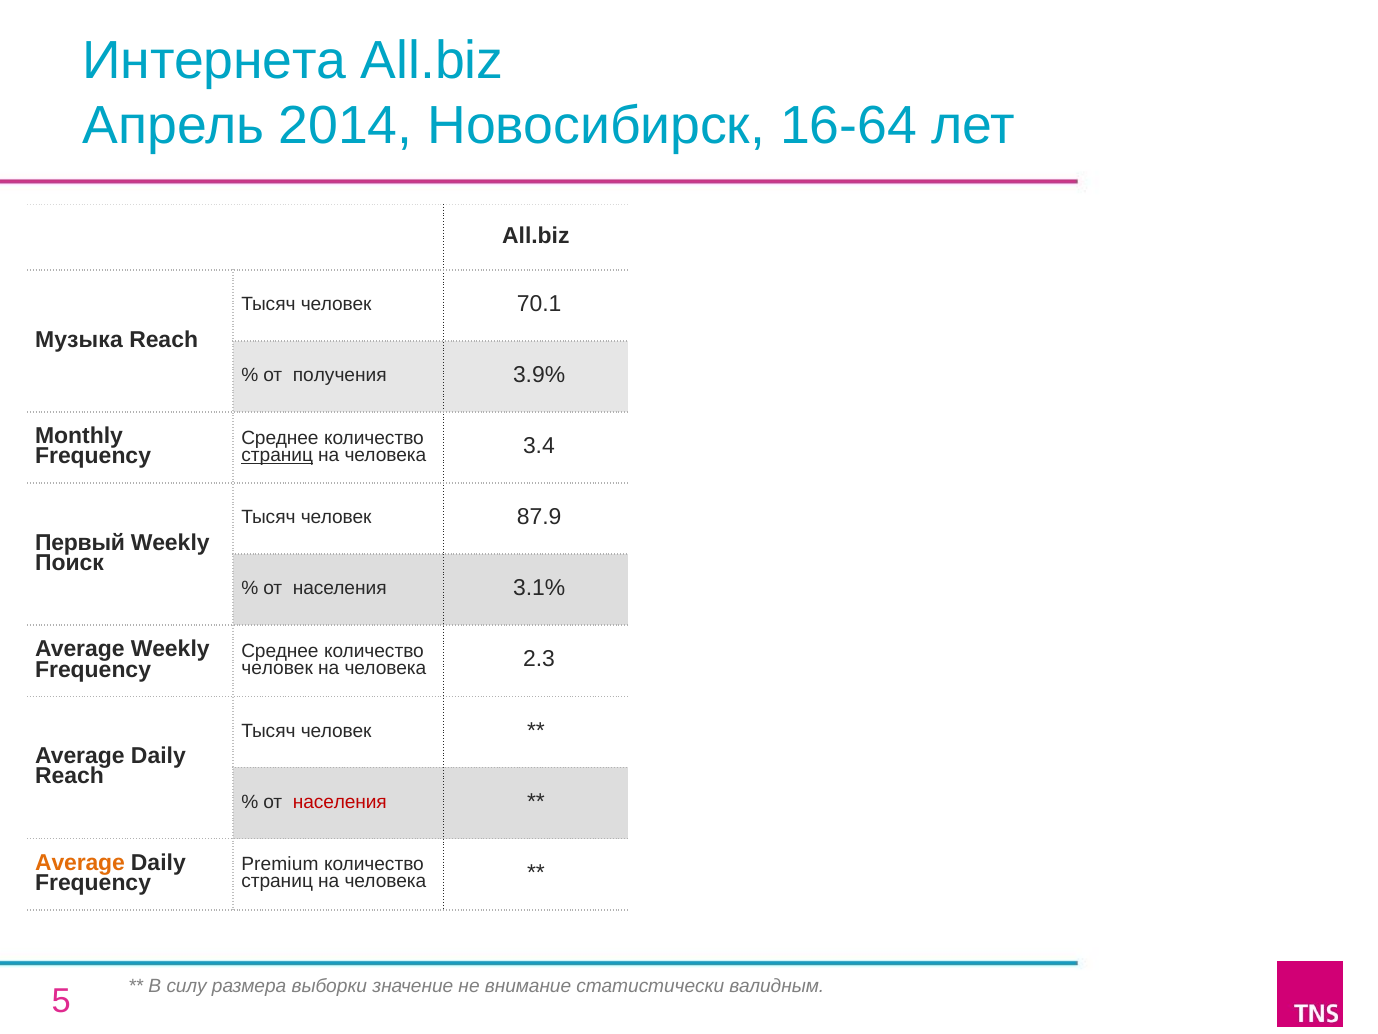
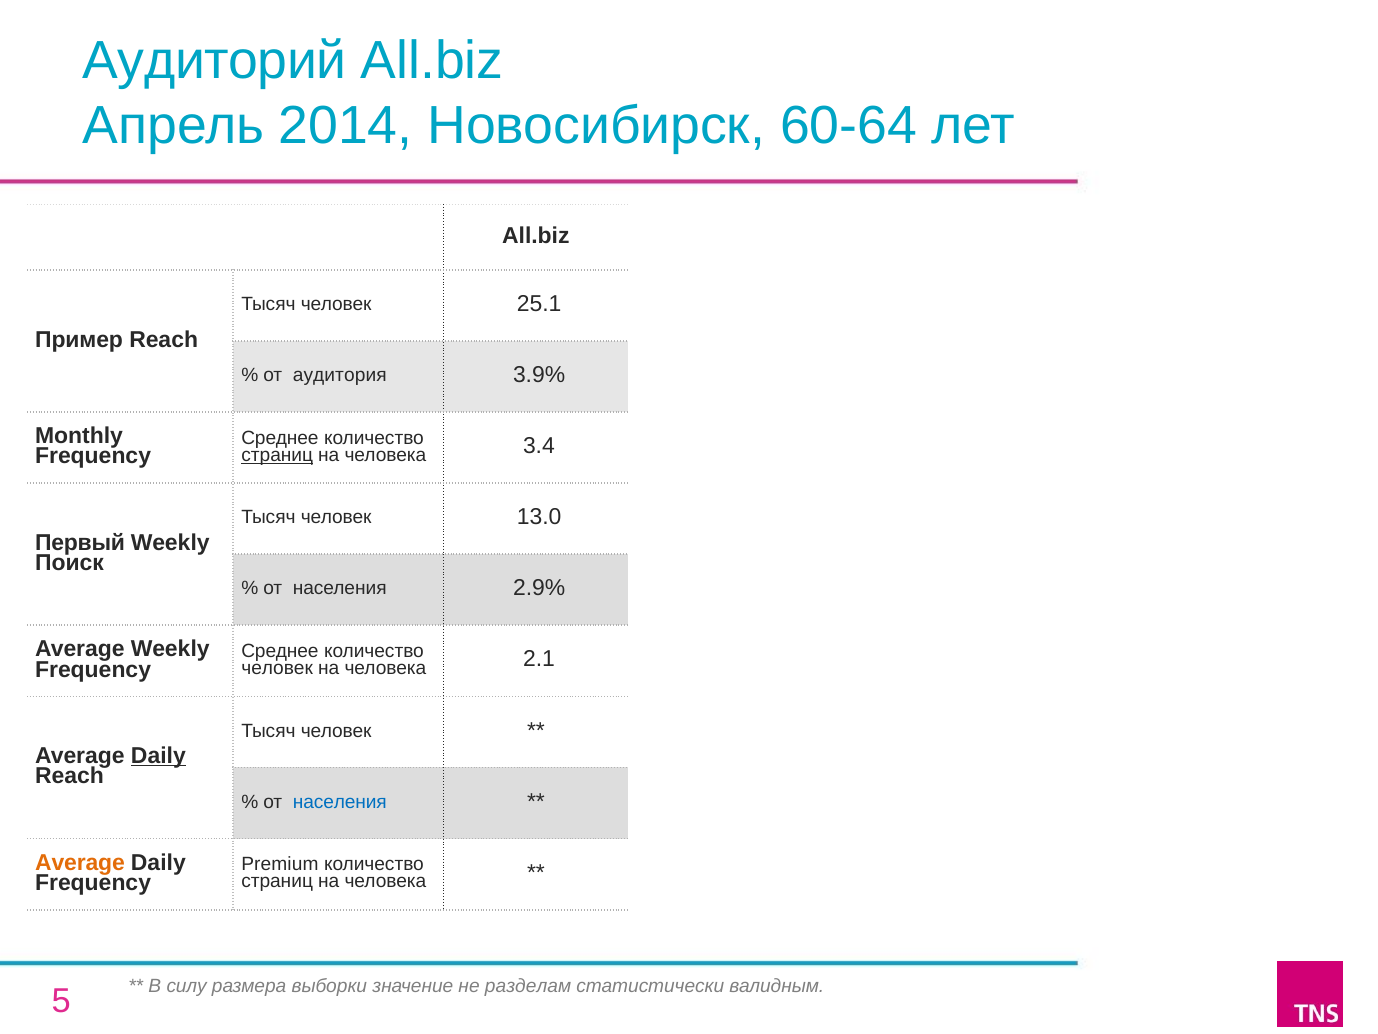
Интернета: Интернета -> Аудиторий (215, 61)
16-64: 16-64 -> 60-64 (848, 125)
70.1: 70.1 -> 25.1 (539, 304)
Музыка: Музыка -> Пример (79, 339)
получения: получения -> аудитория (340, 375)
87.9: 87.9 -> 13.0 (539, 517)
3.1%: 3.1% -> 2.9% (539, 588)
2.3: 2.3 -> 2.1 (539, 659)
Daily underline: none -> present (158, 755)
населения colour: red -> blue (340, 801)
внимание: внимание -> разделам (528, 986)
